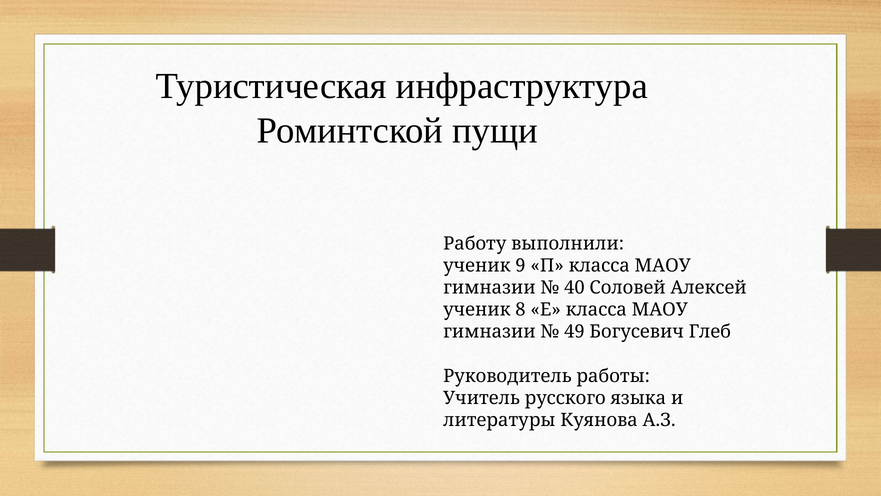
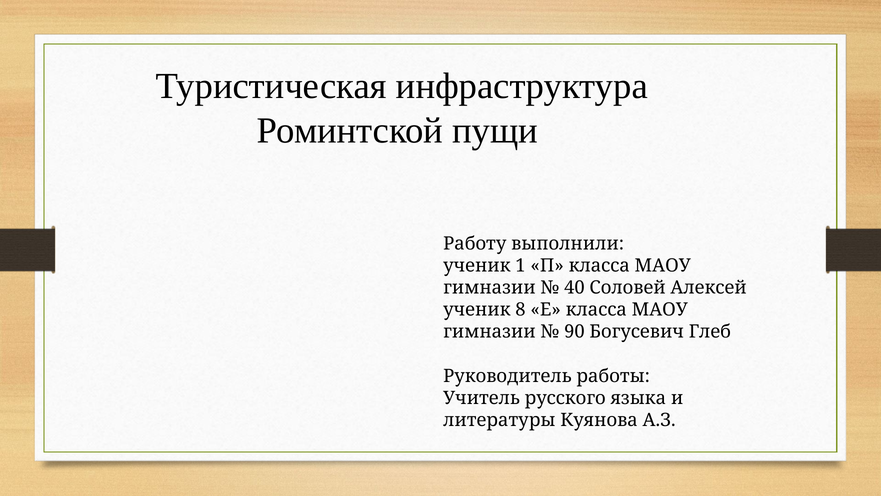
9: 9 -> 1 (521, 265)
49: 49 -> 90 (574, 332)
